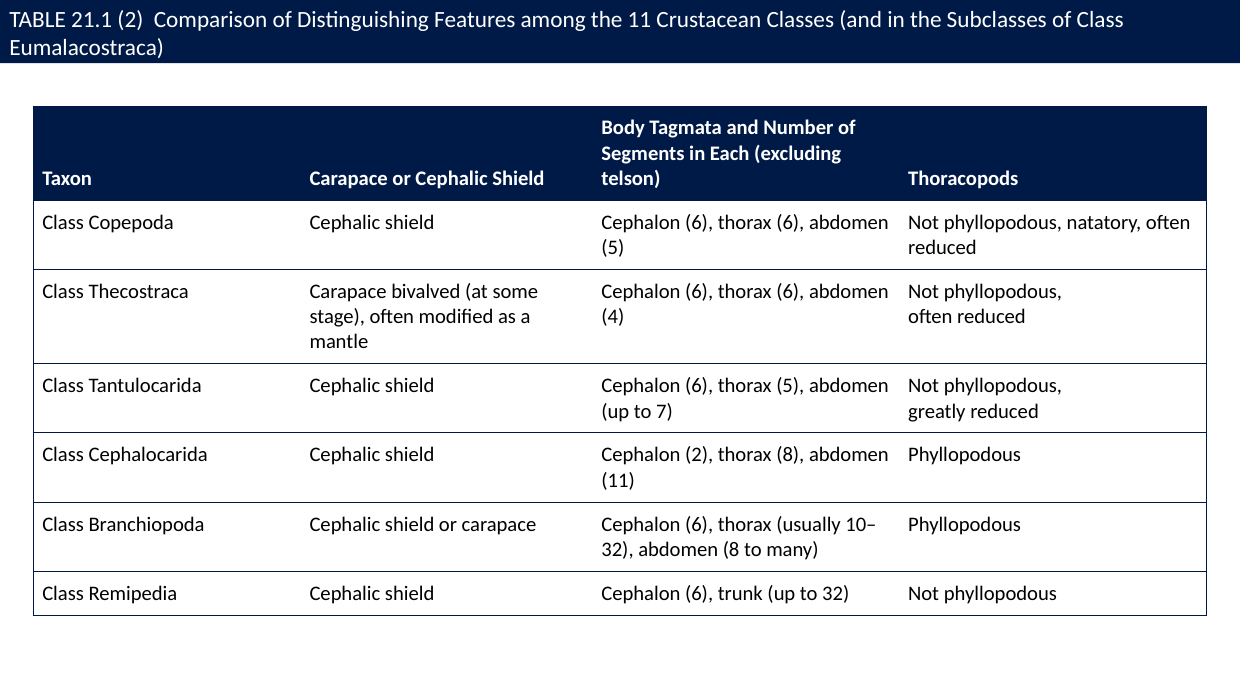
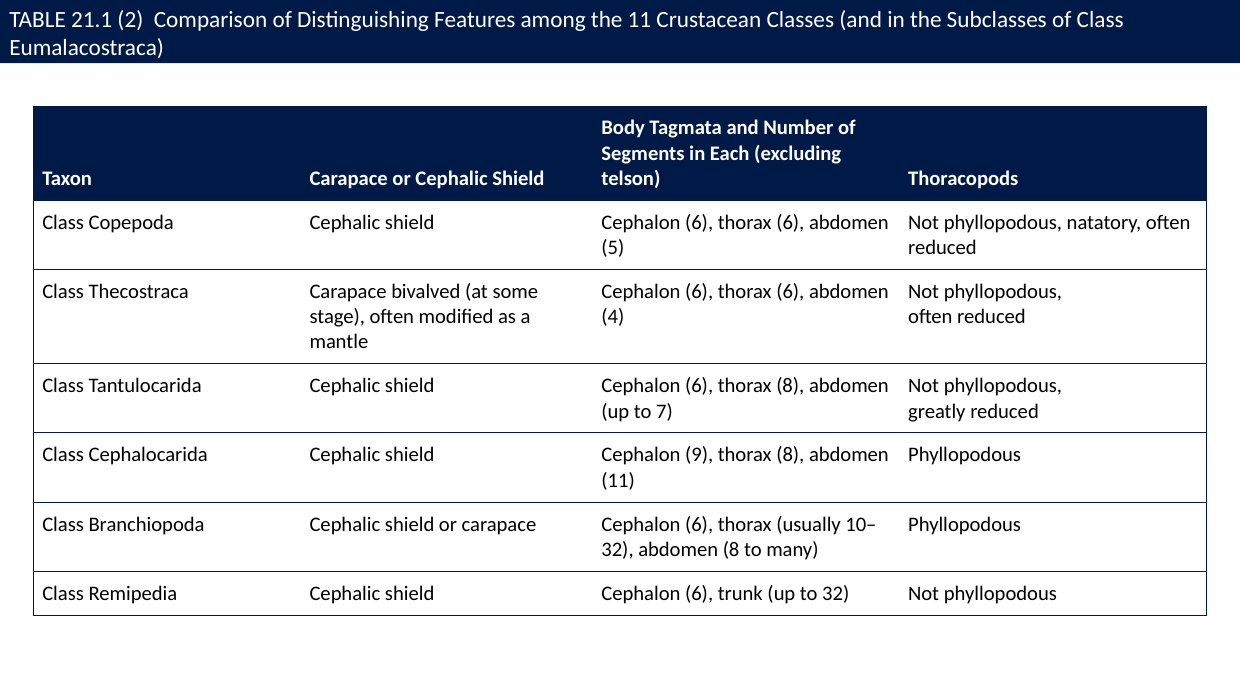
6 thorax 5: 5 -> 8 (790, 386)
Cephalon 2: 2 -> 9 (699, 455)
